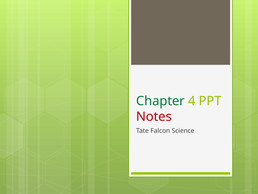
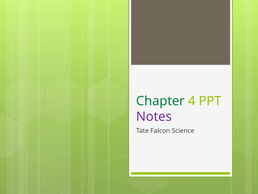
Notes colour: red -> purple (154, 116)
